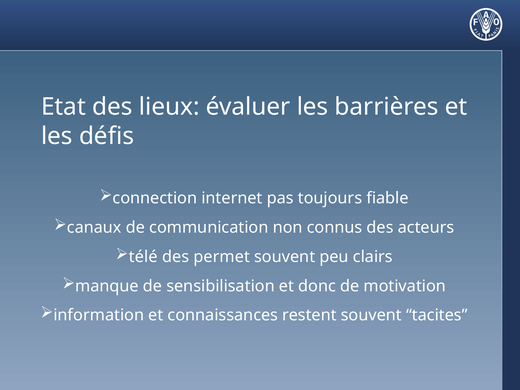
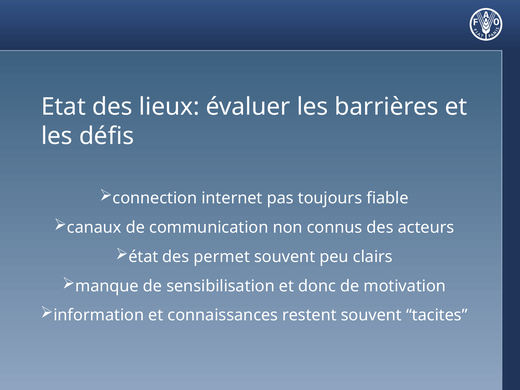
télé: télé -> état (143, 257)
